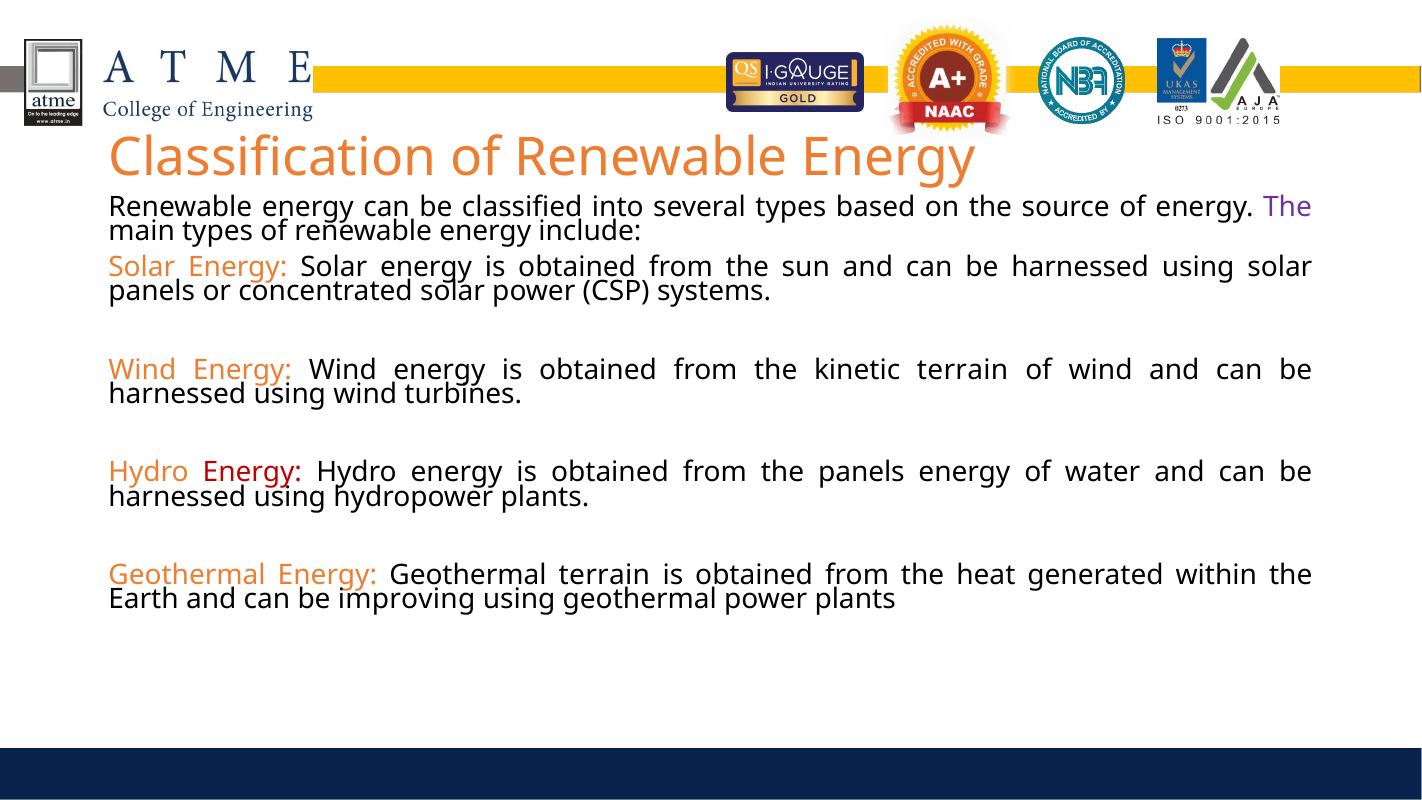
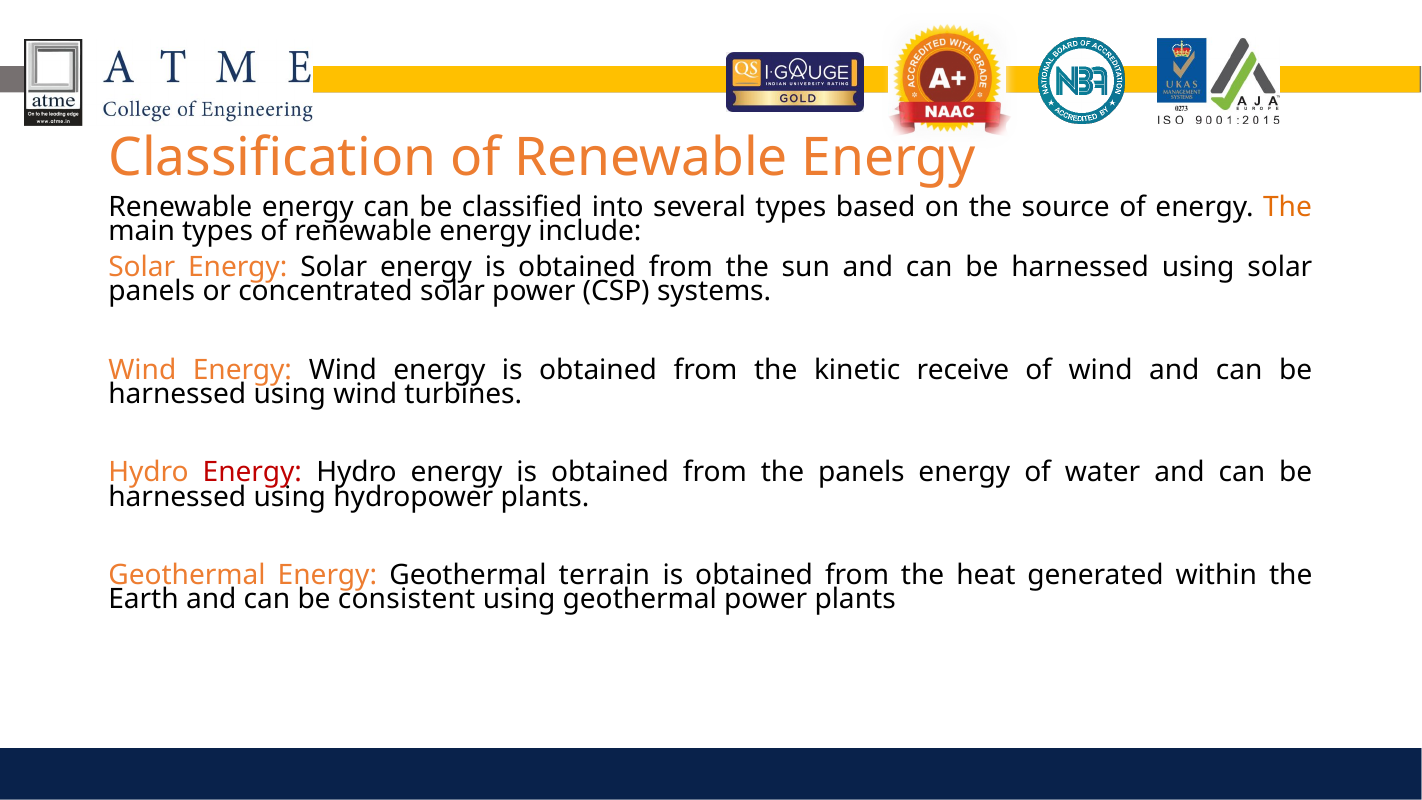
The colour: purple -> orange (1288, 207)
kinetic terrain: terrain -> receive (963, 370)
improving: improving -> consistent (407, 599)
